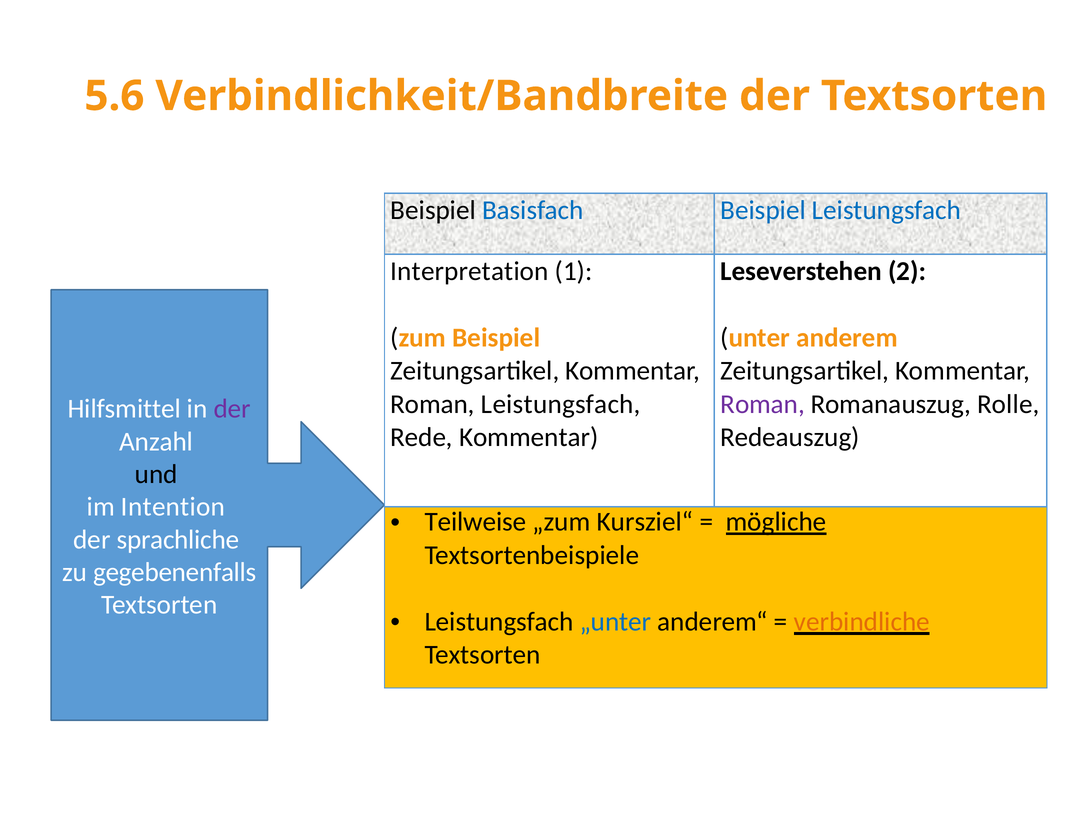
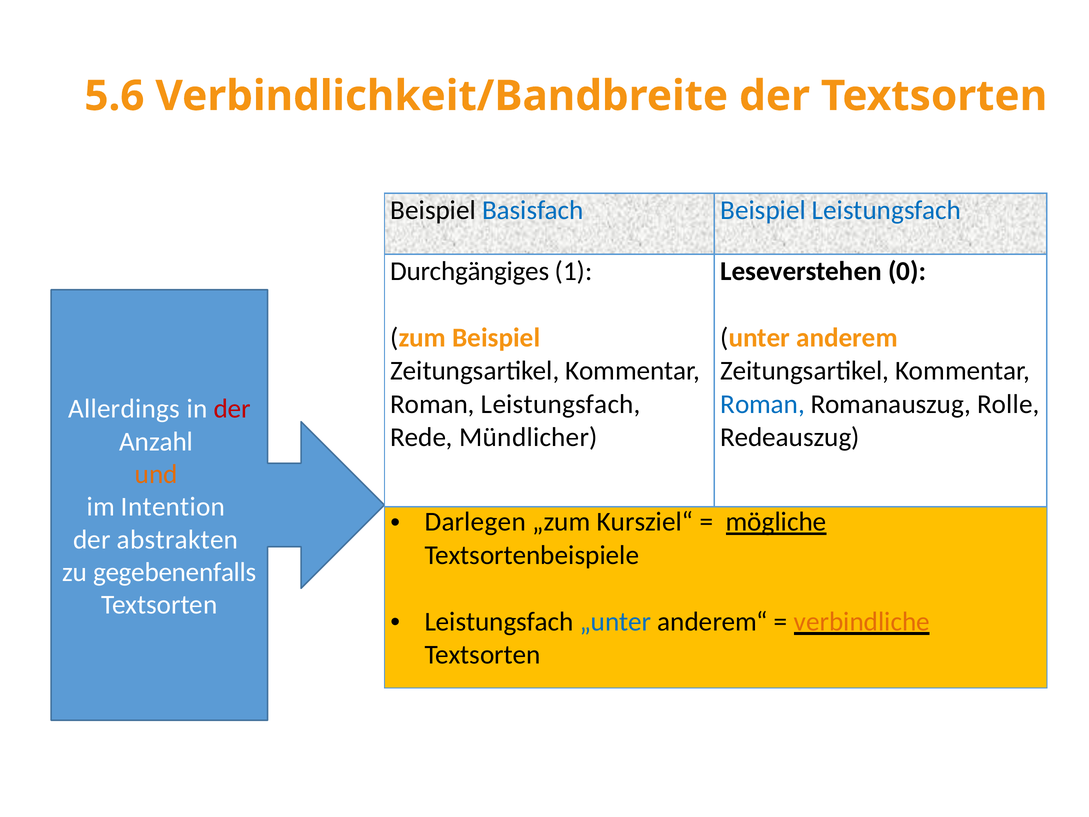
Interpretation: Interpretation -> Durchgängiges (470, 271)
2: 2 -> 0 (907, 271)
Roman colour: purple -> blue (763, 404)
Hilfsmittel: Hilfsmittel -> Allerdings (124, 409)
der colour: purple -> red (232, 409)
Rede Kommentar: Kommentar -> Mündlicher (529, 437)
und colour: black -> orange (156, 474)
Teilweise: Teilweise -> Darlegen (475, 522)
sprachliche: sprachliche -> abstrakten (178, 539)
